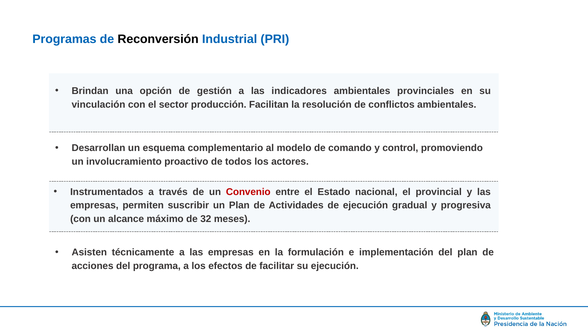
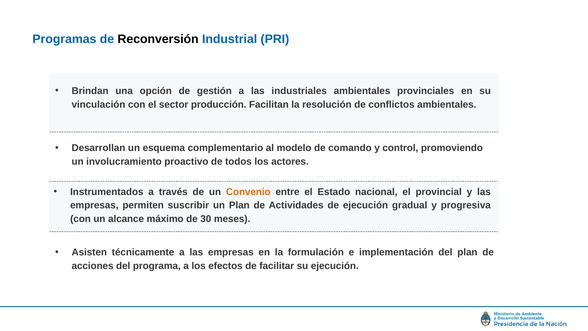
indicadores: indicadores -> industriales (299, 91)
Convenio colour: red -> orange (248, 192)
32: 32 -> 30 (206, 219)
